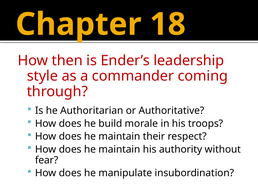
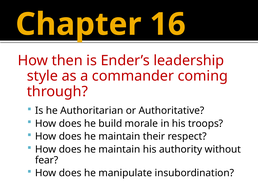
18: 18 -> 16 (168, 24)
